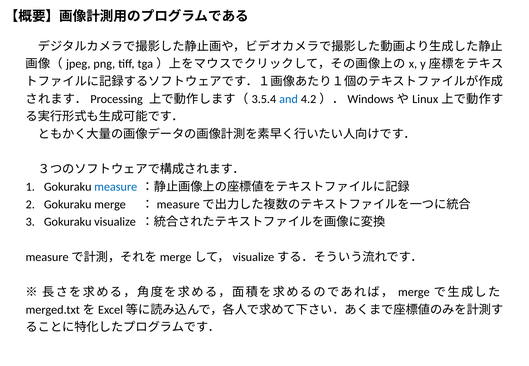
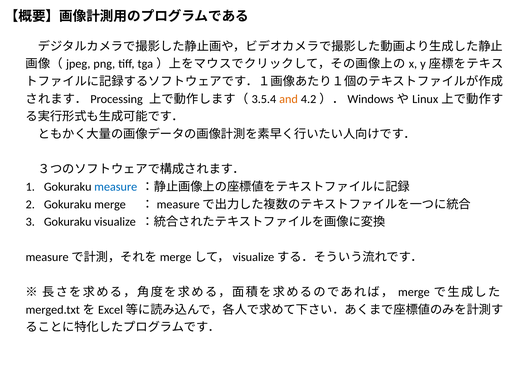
and colour: blue -> orange (289, 99)
